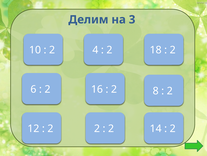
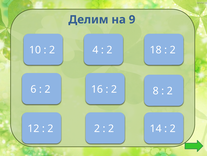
на 3: 3 -> 9 (132, 20)
